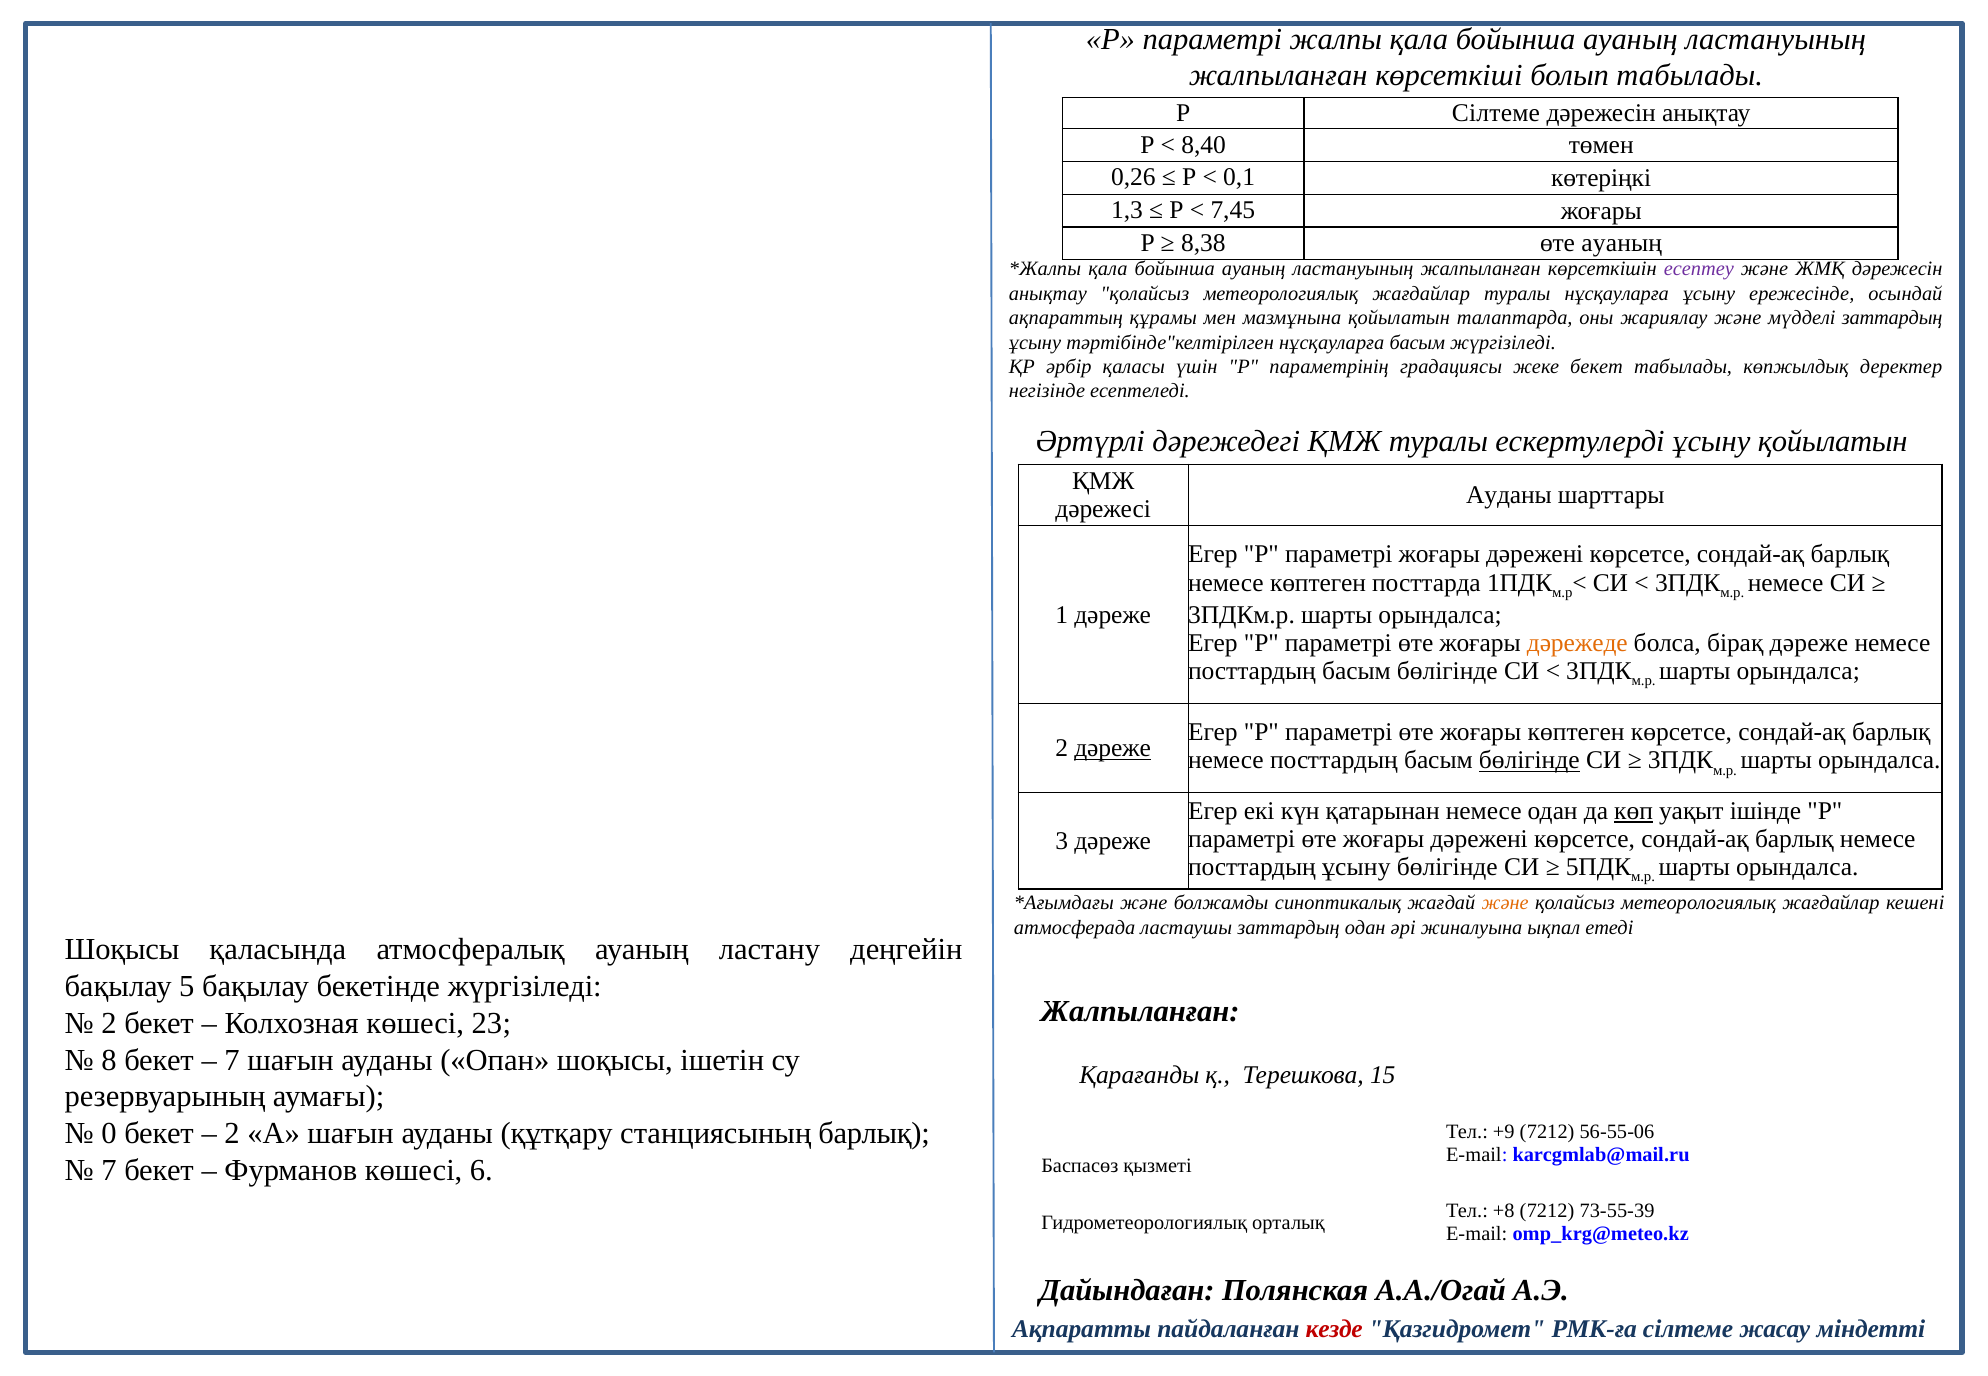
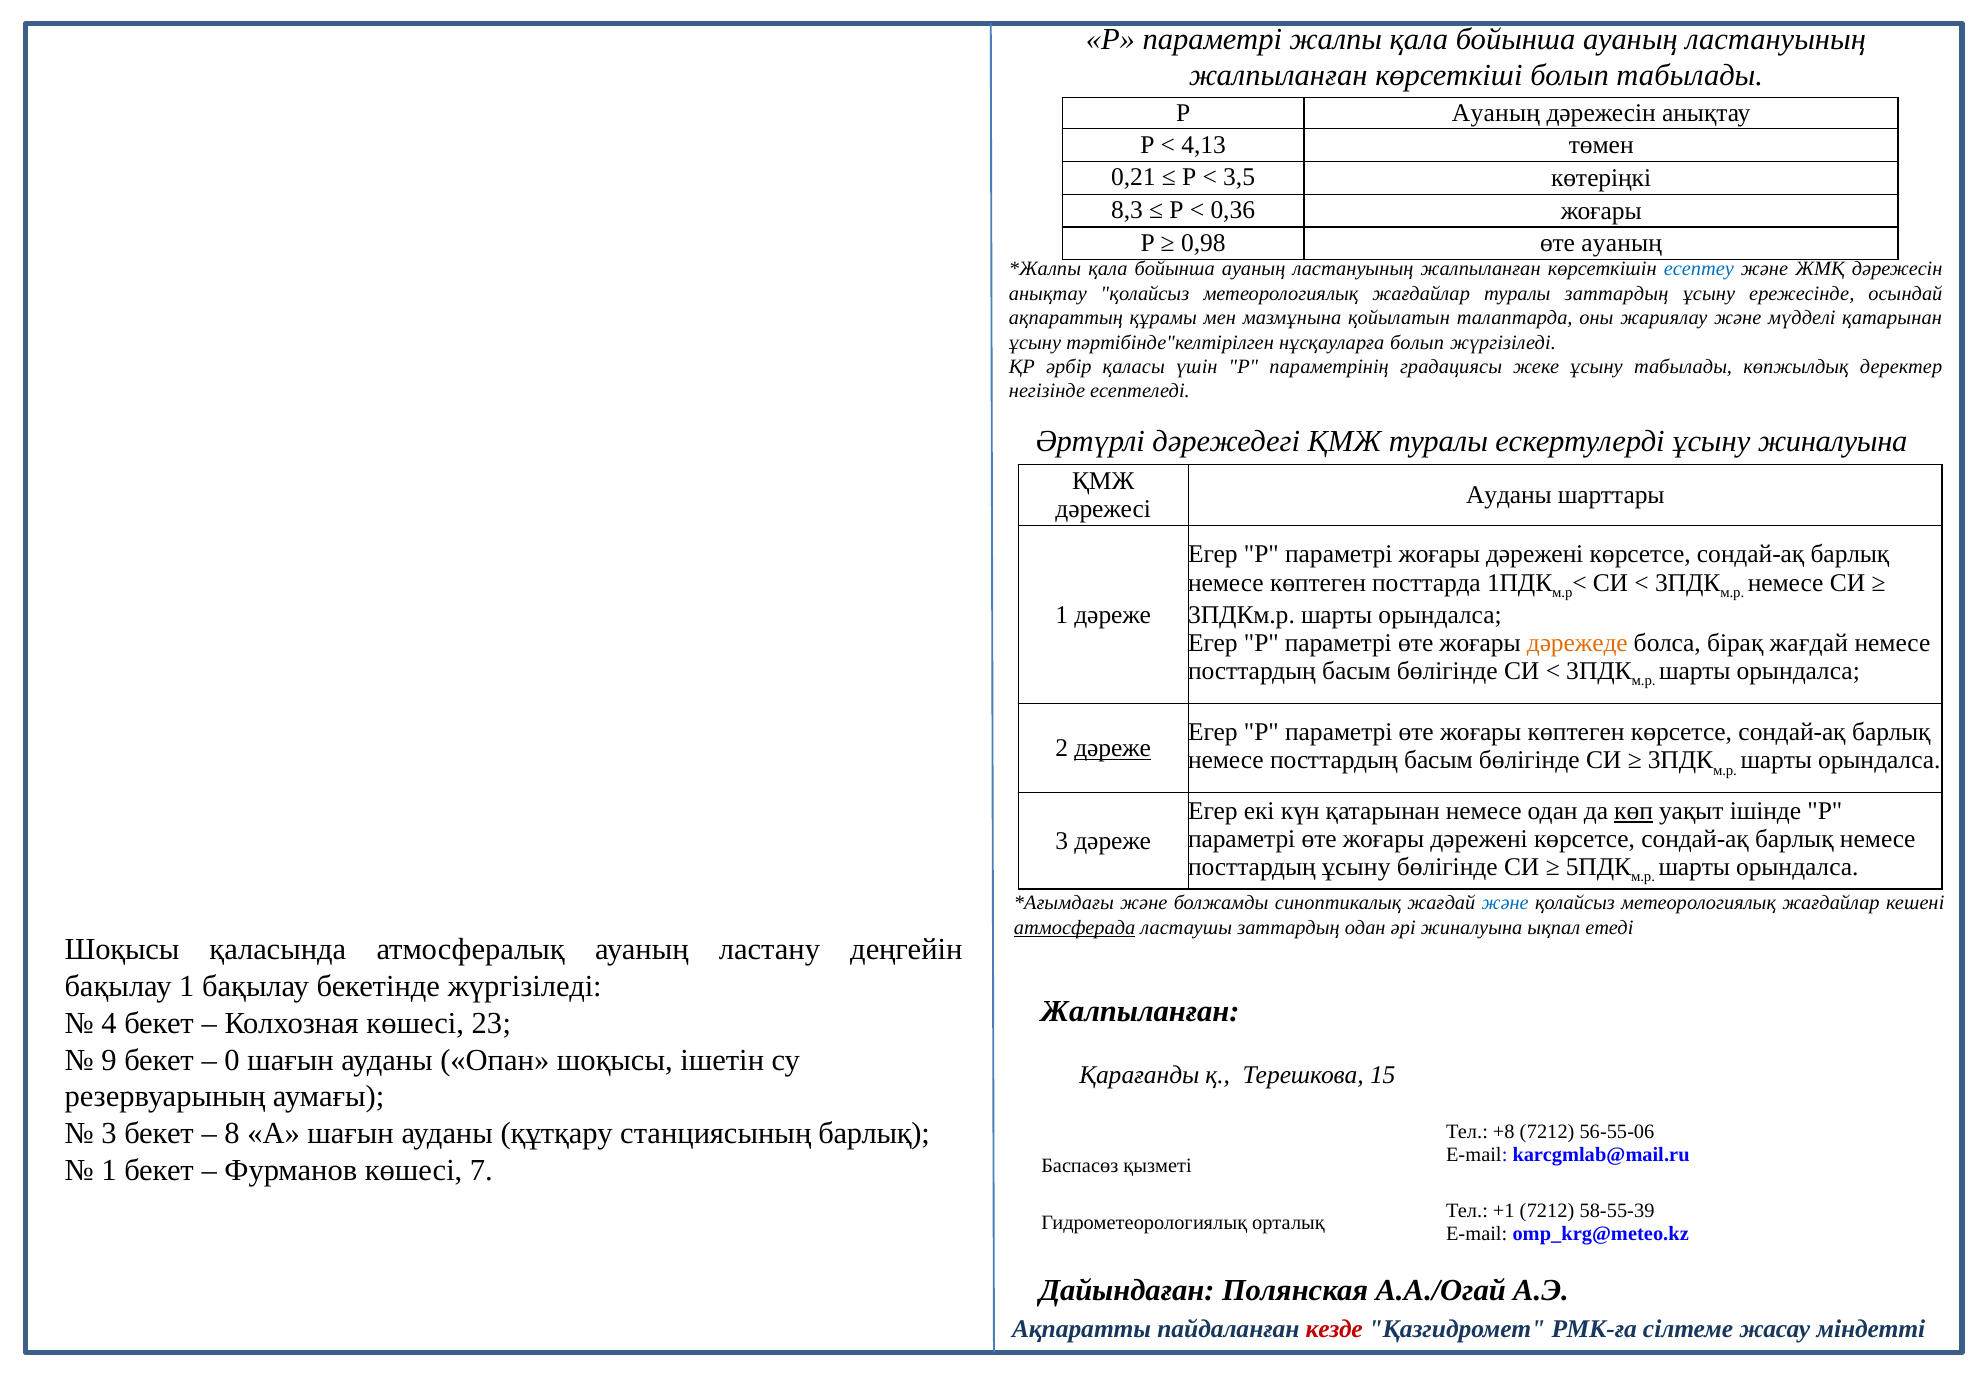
Р Сілтеме: Сілтеме -> Ауаның (1496, 113)
8,40: 8,40 -> 4,13 (1204, 145)
0,26: 0,26 -> 0,21 (1133, 178)
0,1: 0,1 -> 3,5 (1239, 178)
1,3: 1,3 -> 8,3 (1127, 210)
7,45: 7,45 -> 0,36 (1233, 210)
8,38: 8,38 -> 0,98 (1203, 243)
есептеу colour: purple -> blue (1699, 269)
туралы нұсқауларға: нұсқауларға -> заттардың (1617, 294)
мүдделі заттардың: заттардың -> қатарынан (1892, 318)
нұсқауларға басым: басым -> болып (1417, 342)
жеке бекет: бекет -> ұсыну (1596, 367)
ұсыну қойылатын: қойылатын -> жиналуына (1833, 442)
бірақ дәреже: дәреже -> жағдай (1809, 643)
бөлігінде underline: present -> none (1529, 761)
және colour: orange -> blue (1505, 903)
атмосферада underline: none -> present (1075, 928)
бақылау 5: 5 -> 1 (187, 987)
2: 2 -> 4 (109, 1023)
8: 8 -> 9 (109, 1060)
7: 7 -> 0 (232, 1060)
0: 0 -> 3 (109, 1134)
2: 2 -> 8 (232, 1134)
+9: +9 -> +8 (1504, 1132)
7: 7 -> 1 (109, 1170)
6: 6 -> 7 (481, 1170)
+8: +8 -> +1 (1504, 1211)
73-55-39: 73-55-39 -> 58-55-39 (1617, 1211)
